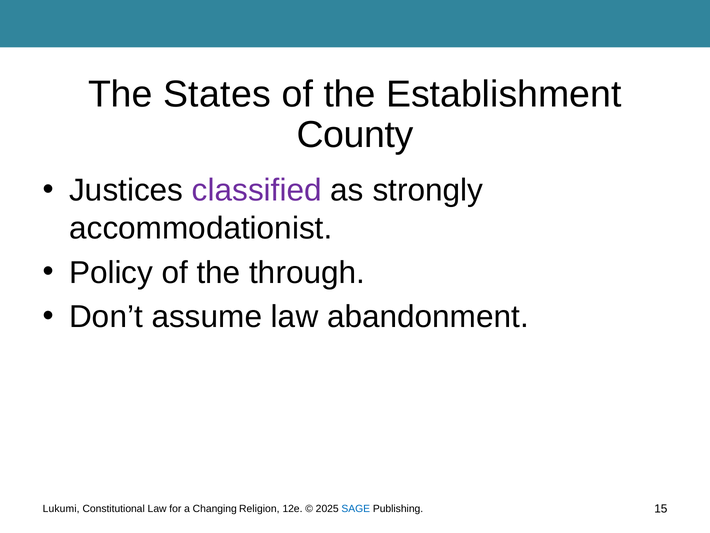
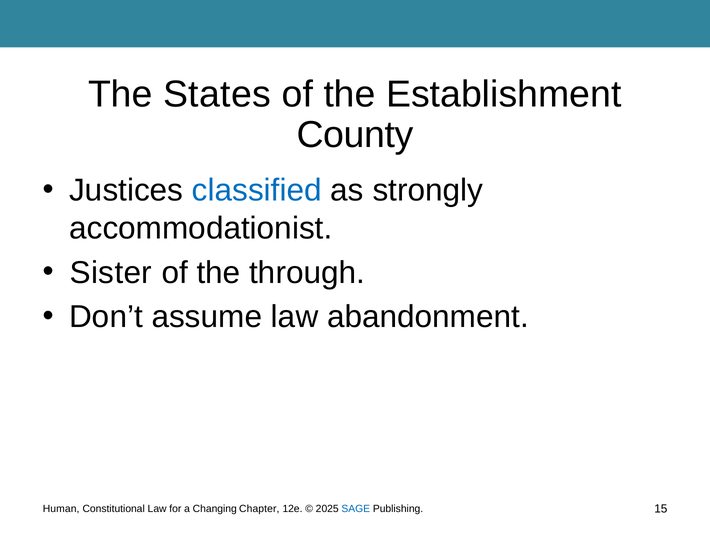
classified colour: purple -> blue (257, 190)
Policy: Policy -> Sister (111, 272)
Lukumi: Lukumi -> Human (61, 508)
Religion: Religion -> Chapter (259, 508)
